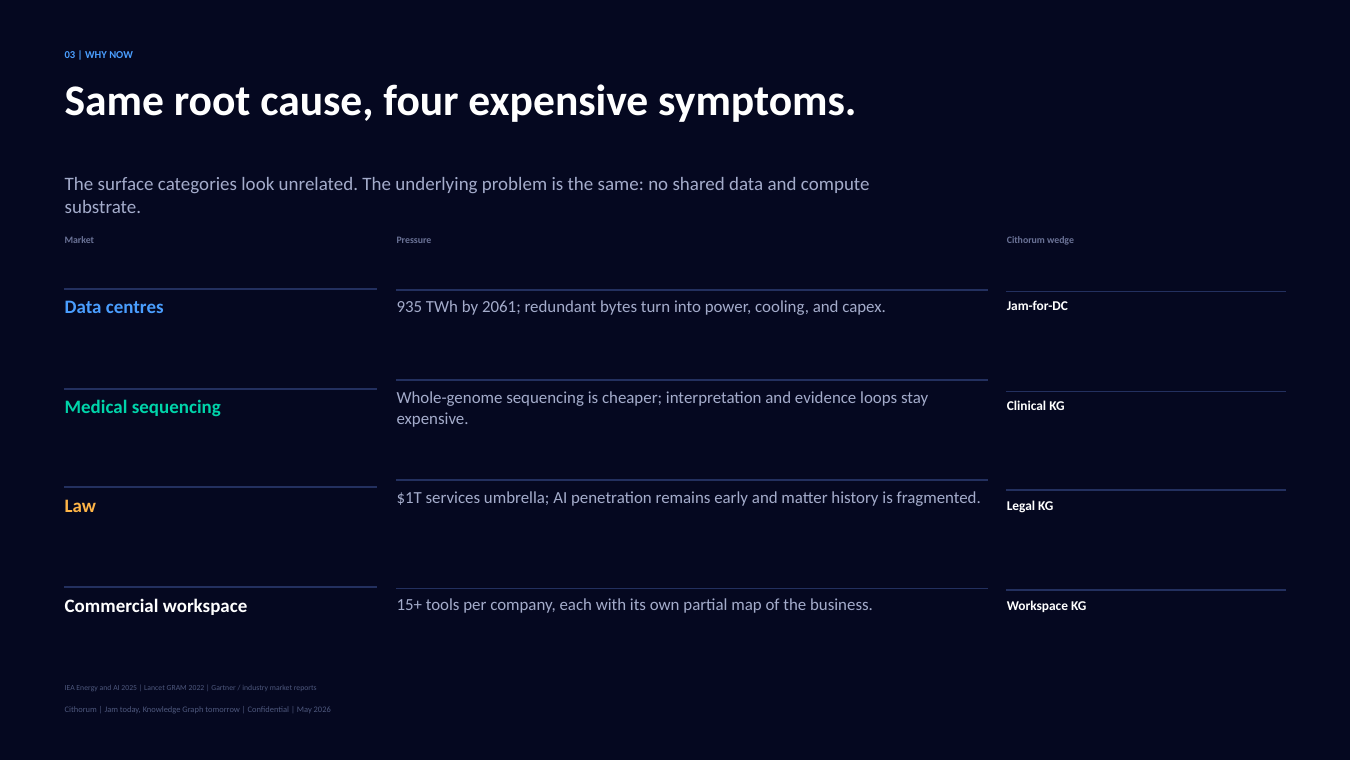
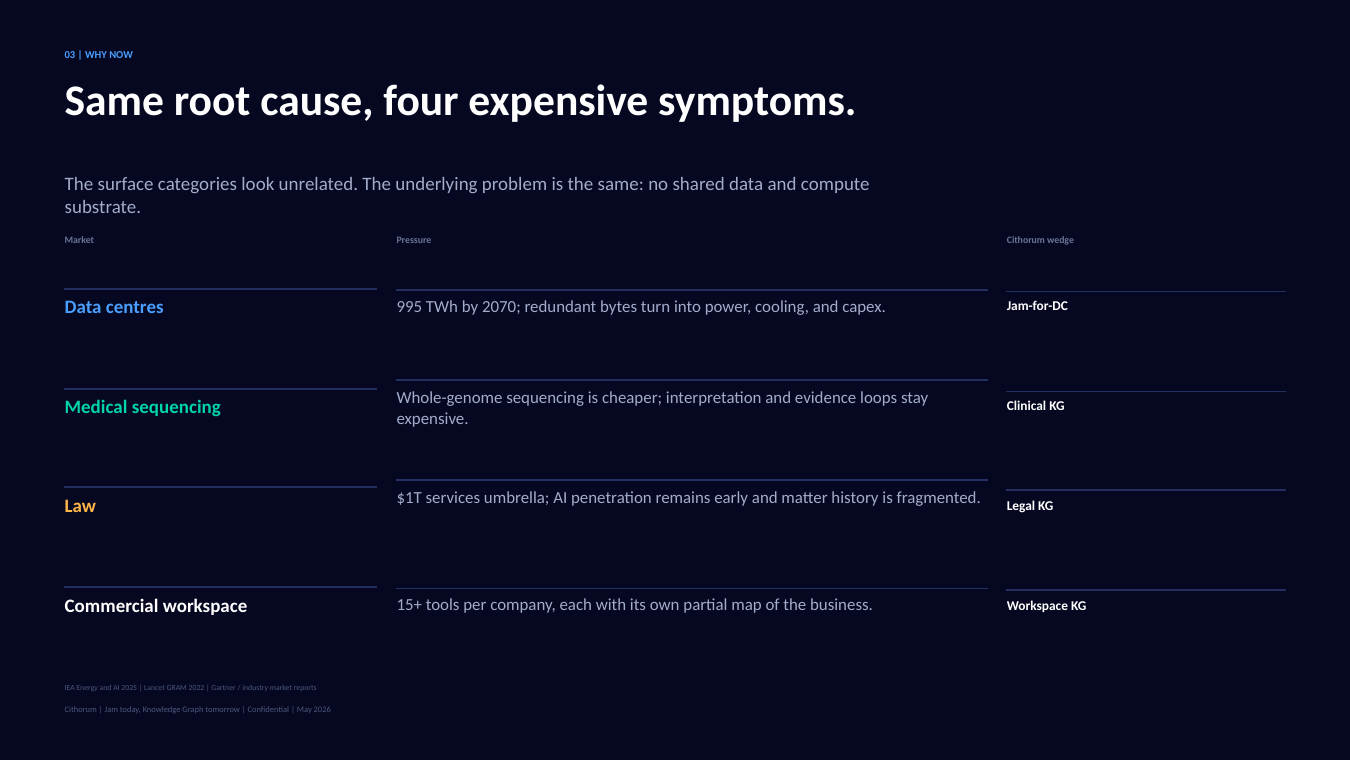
935: 935 -> 995 (409, 307)
2061: 2061 -> 2070 (501, 307)
